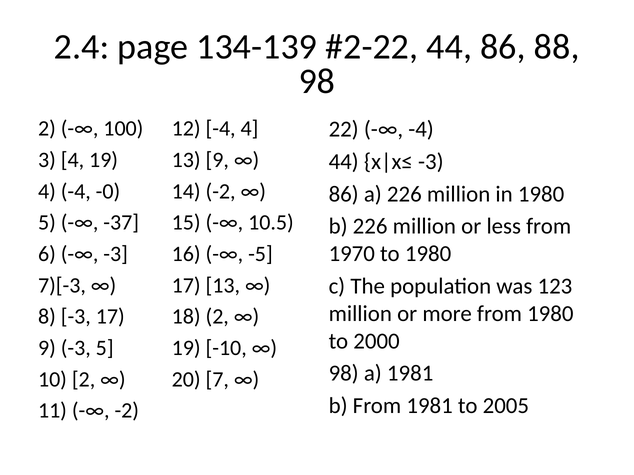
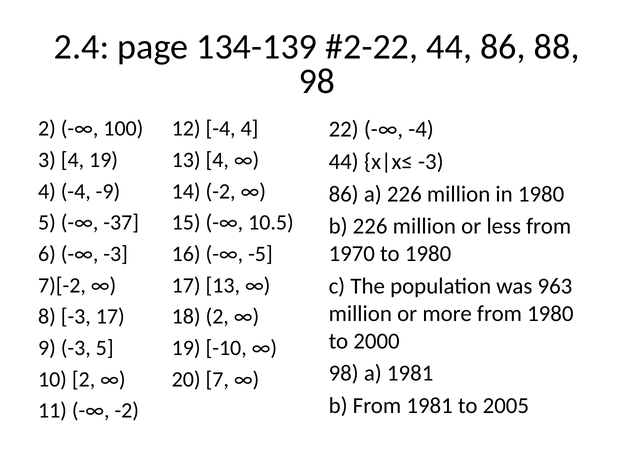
13 9: 9 -> 4 (217, 160)
-0: -0 -> -9 (108, 192)
7)[-3: 7)[-3 -> 7)[-2 (62, 286)
123: 123 -> 963 (555, 287)
